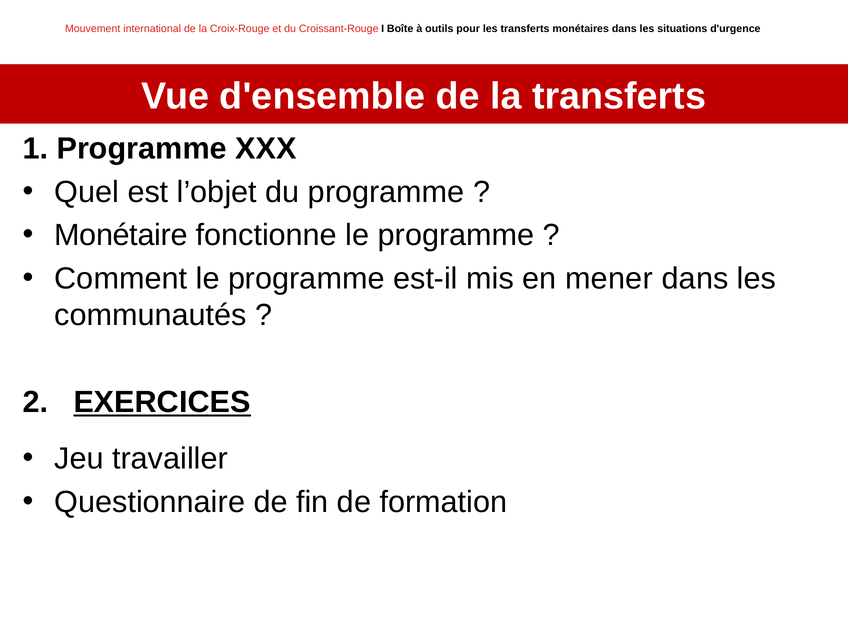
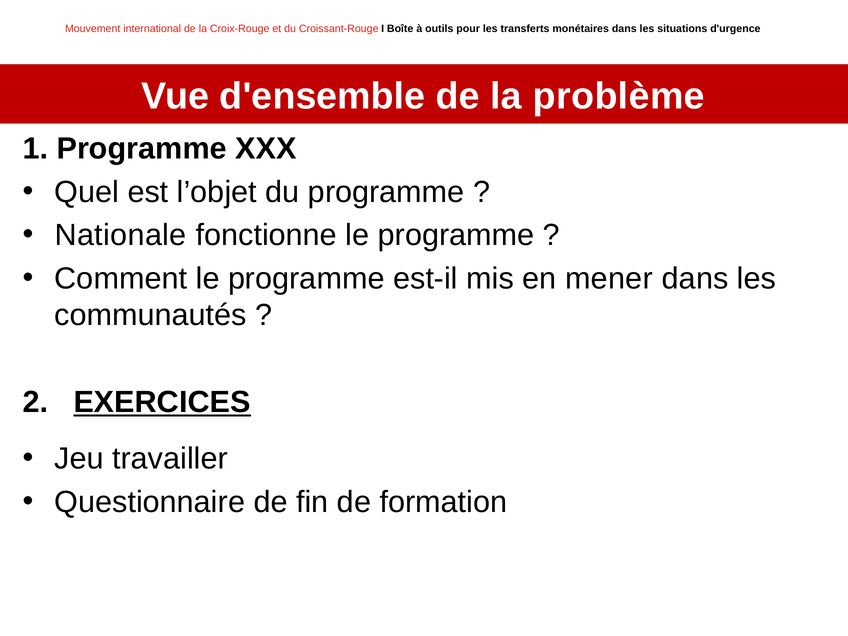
la transferts: transferts -> problème (619, 96)
Monétaire: Monétaire -> Nationale (121, 235)
